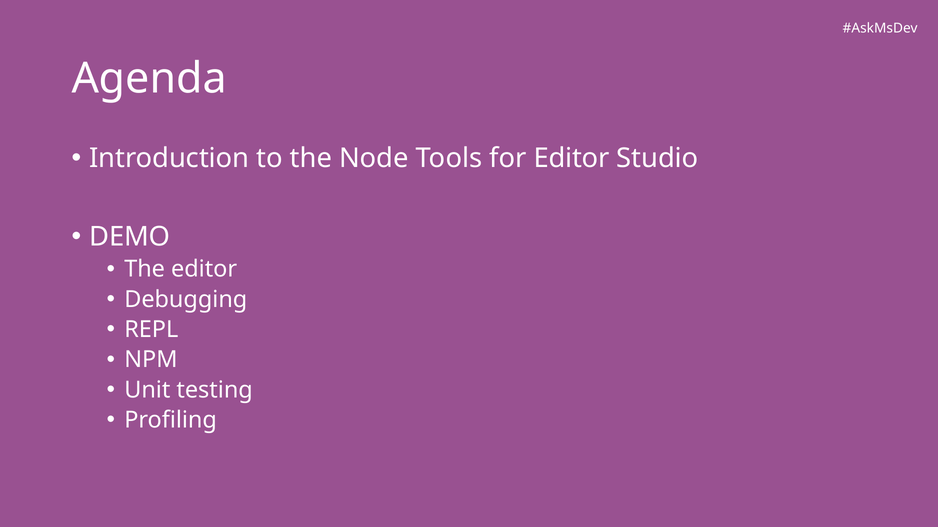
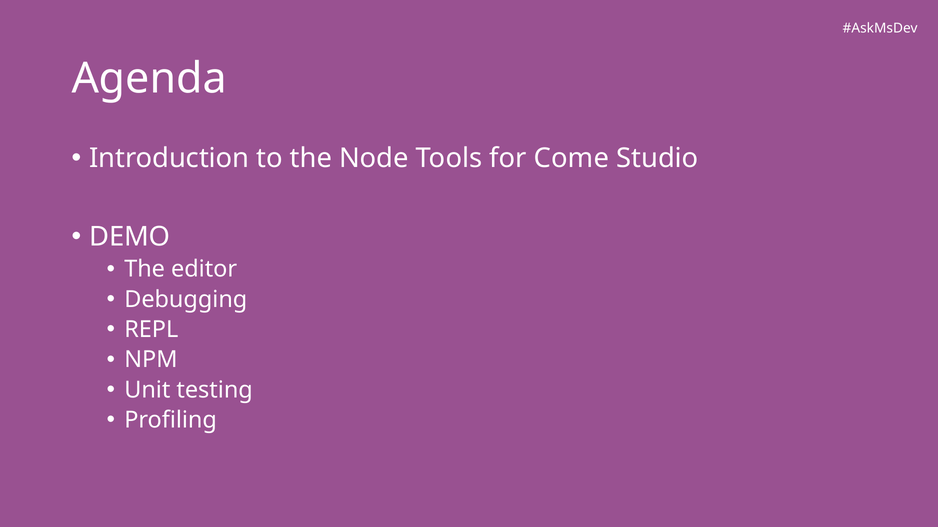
for Editor: Editor -> Come (571, 159)
